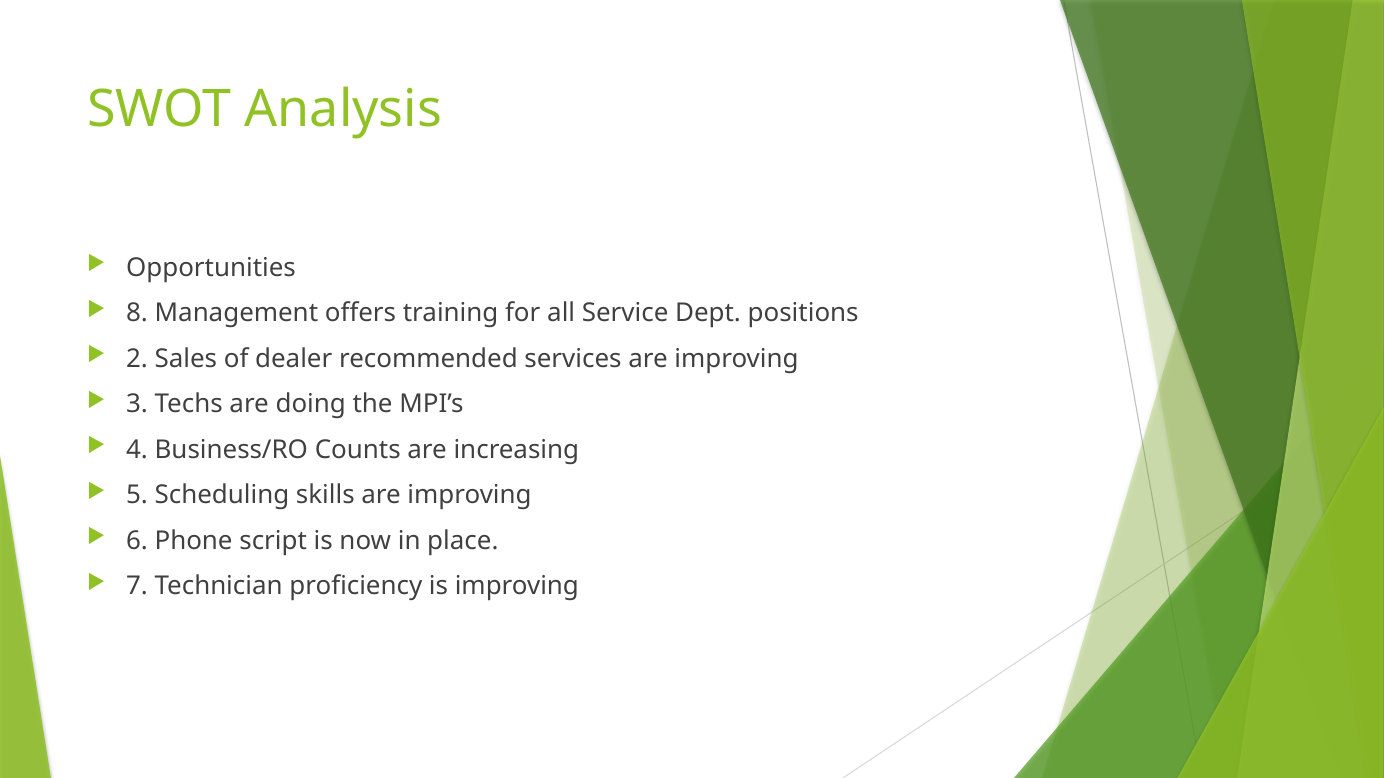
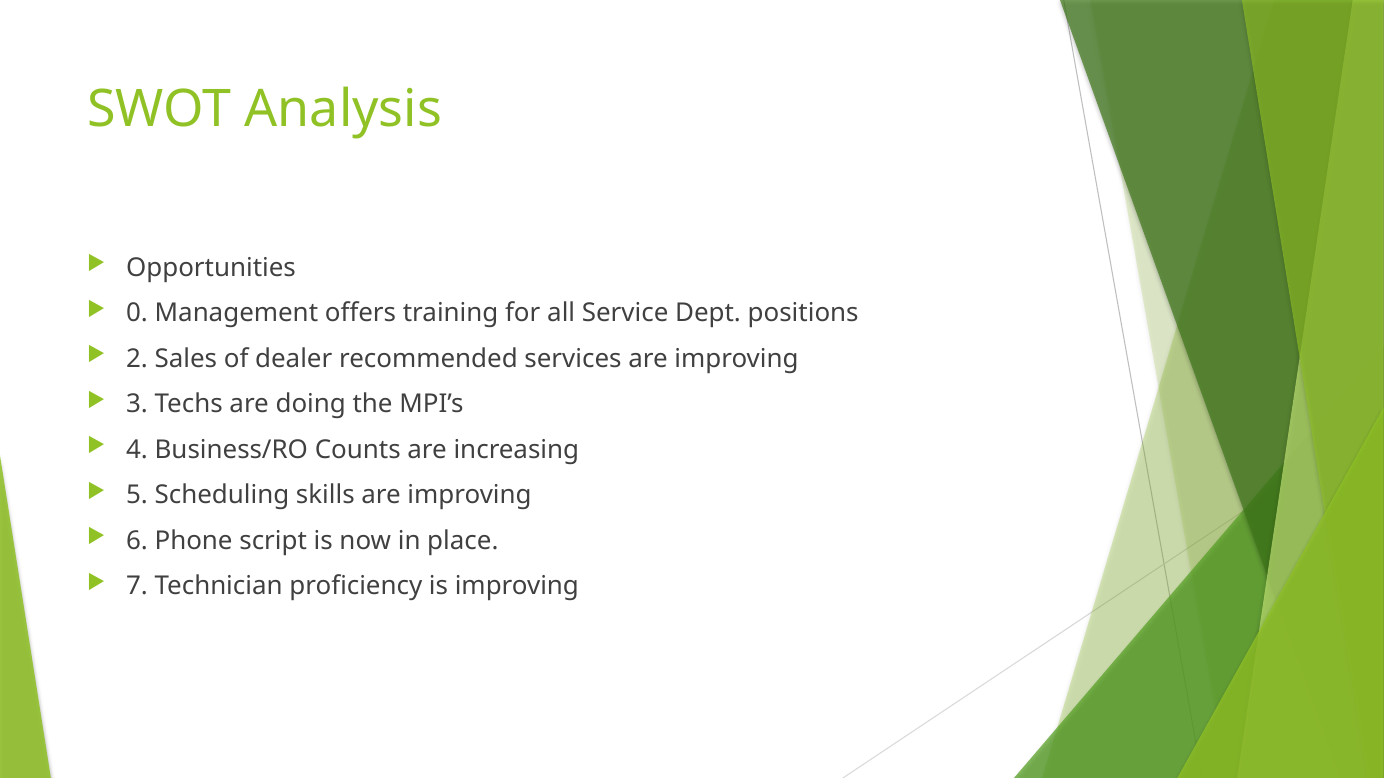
8: 8 -> 0 (137, 313)
